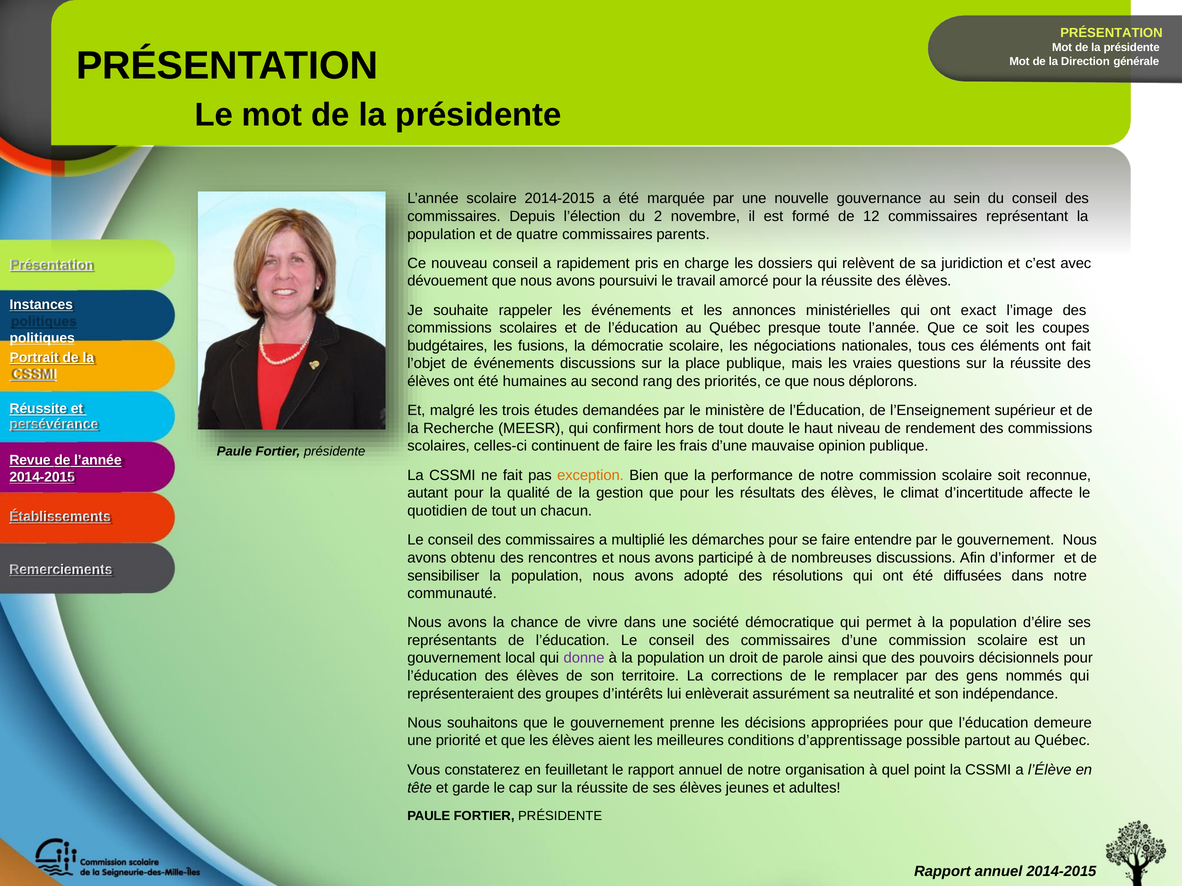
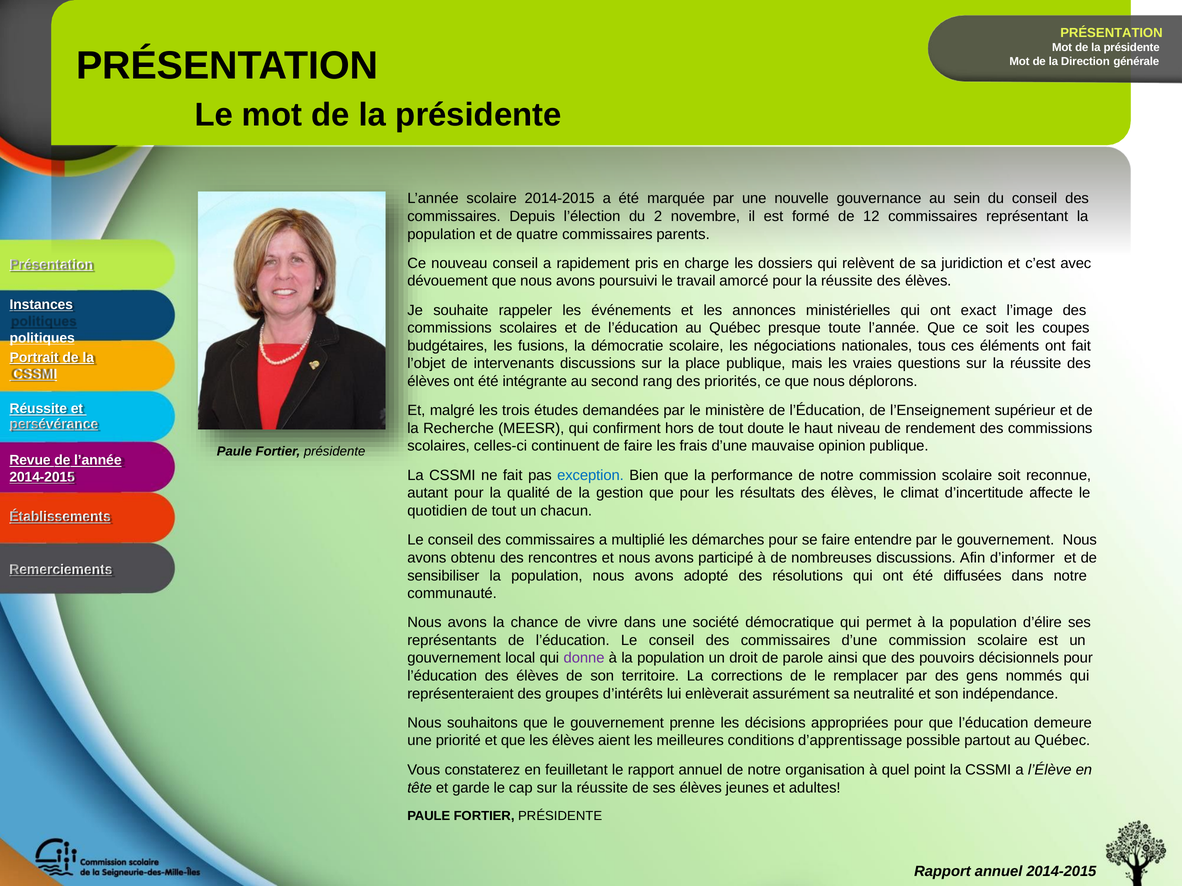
de événements: événements -> intervenants (514, 364)
humaines: humaines -> intégrante (535, 382)
exception colour: orange -> blue (590, 476)
